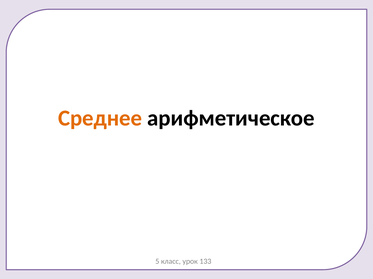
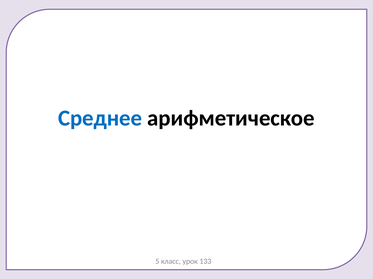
Среднее colour: orange -> blue (100, 118)
